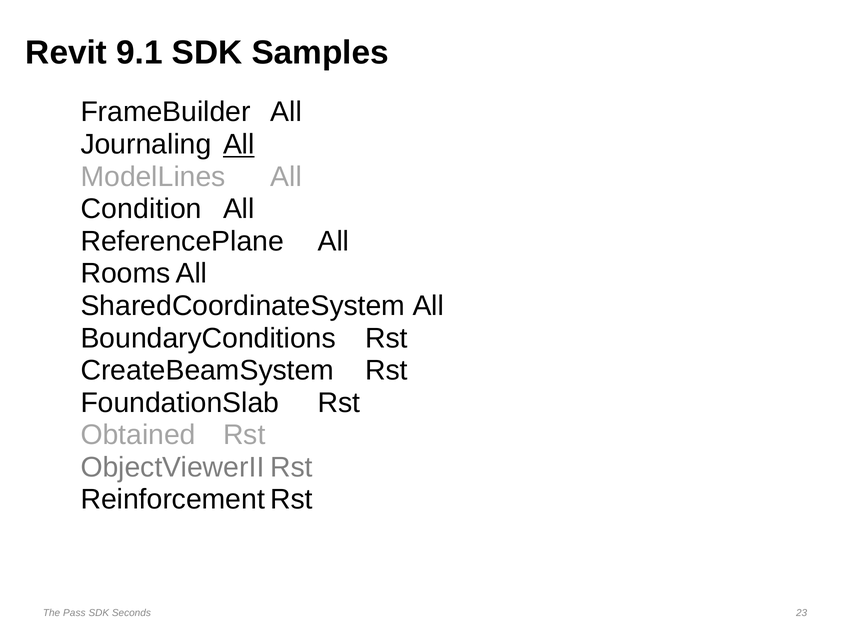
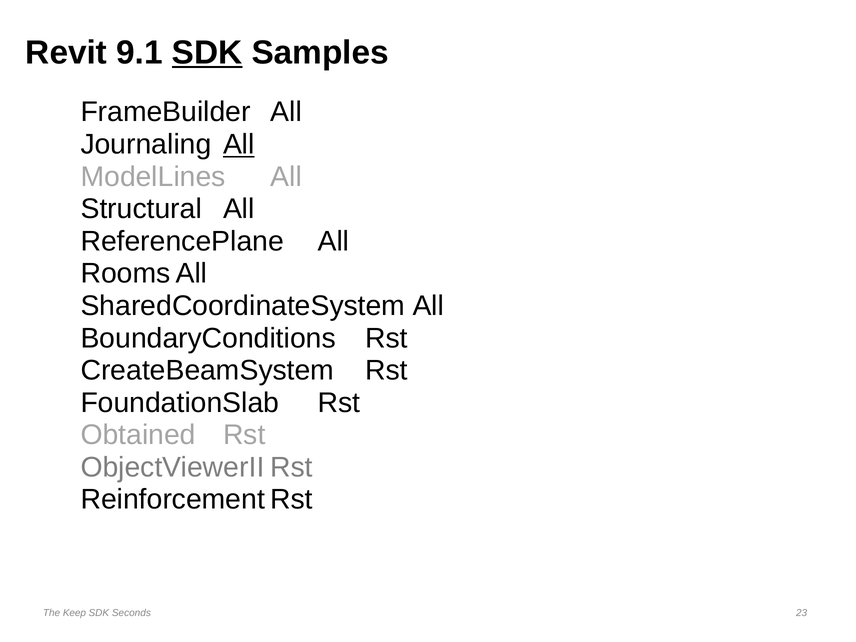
SDK underline: none -> present (207, 53)
Condition: Condition -> Structural (141, 209)
Pass: Pass -> Keep (74, 613)
